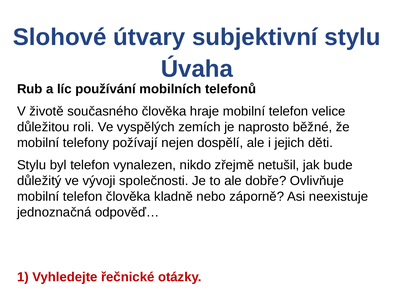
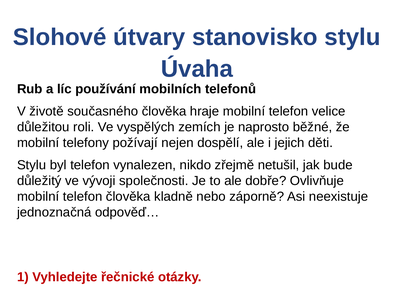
subjektivní: subjektivní -> stanovisko (255, 37)
